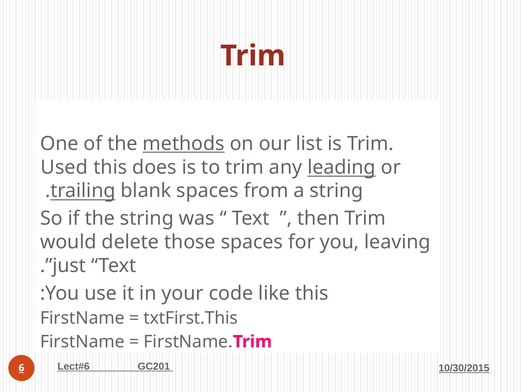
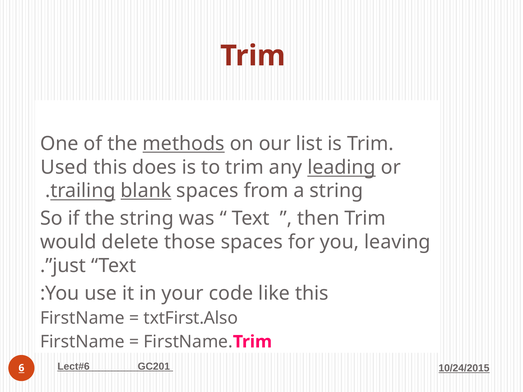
blank underline: none -> present (146, 191)
txtFirst.This: txtFirst.This -> txtFirst.Also (191, 318)
10/30/2015: 10/30/2015 -> 10/24/2015 (464, 368)
